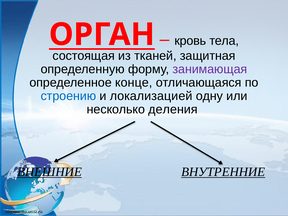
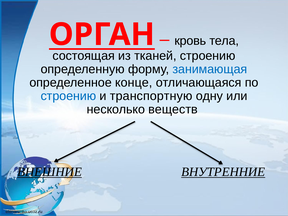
защитная: защитная -> строению (208, 56)
занимающая colour: purple -> blue (210, 69)
локализацией: локализацией -> транспортную (151, 96)
деления: деления -> веществ (173, 109)
